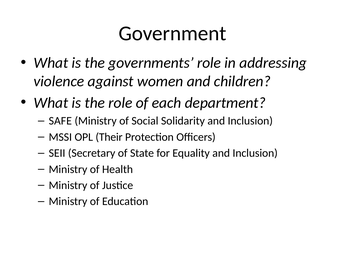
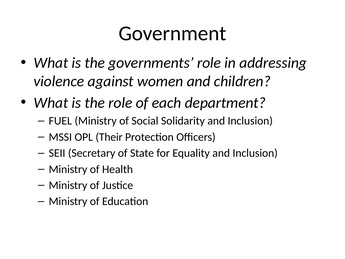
SAFE: SAFE -> FUEL (60, 121)
